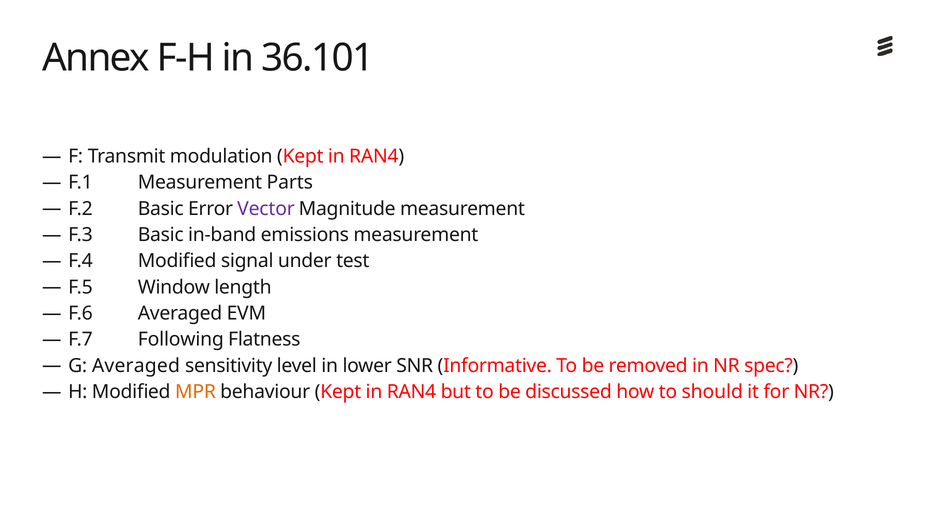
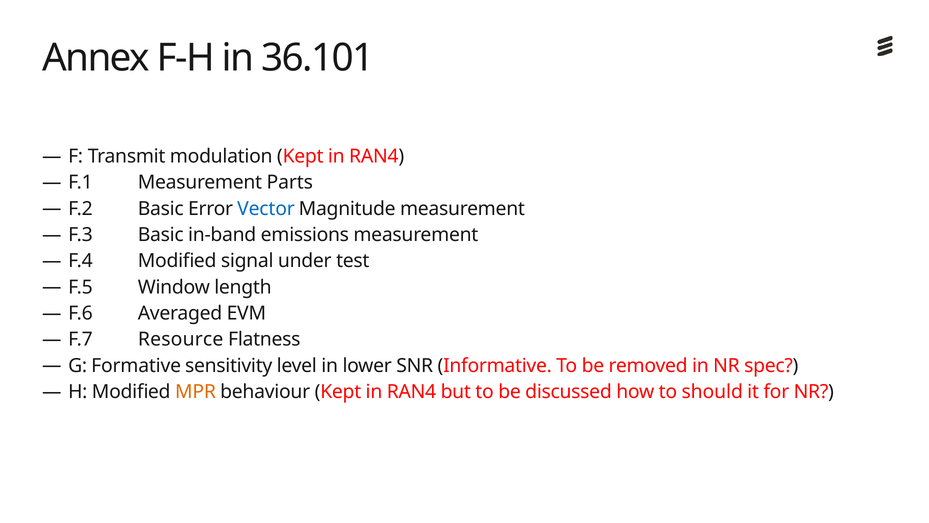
Vector colour: purple -> blue (266, 209)
Following: Following -> Resource (181, 339)
G Averaged: Averaged -> Formative (136, 365)
